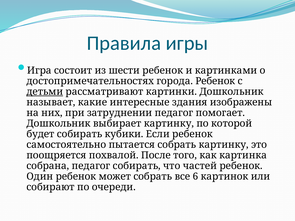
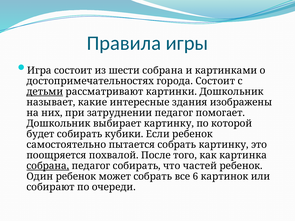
шести ребенок: ребенок -> собрана (163, 70)
города Ребенок: Ребенок -> Состоит (215, 81)
собрана underline: none -> present (48, 166)
